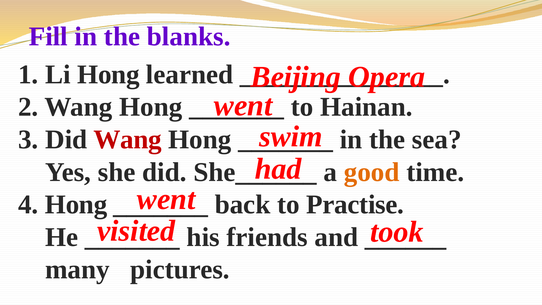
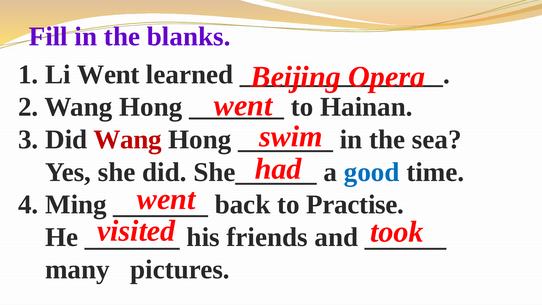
Li Hong: Hong -> Went (108, 74)
good colour: orange -> blue (372, 172)
4 Hong: Hong -> Ming (76, 205)
